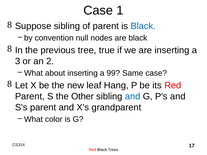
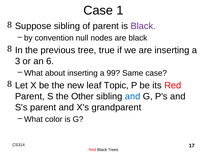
Black colour: blue -> purple (143, 26)
2: 2 -> 6 (50, 61)
Hang: Hang -> Topic (116, 86)
